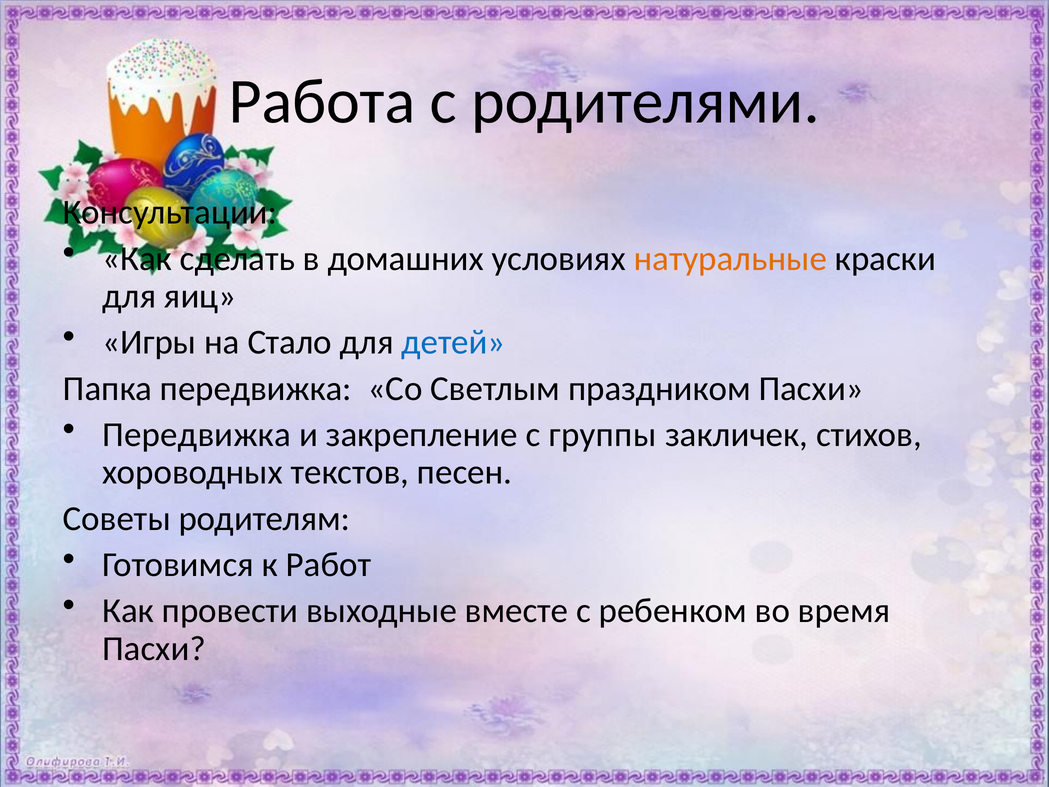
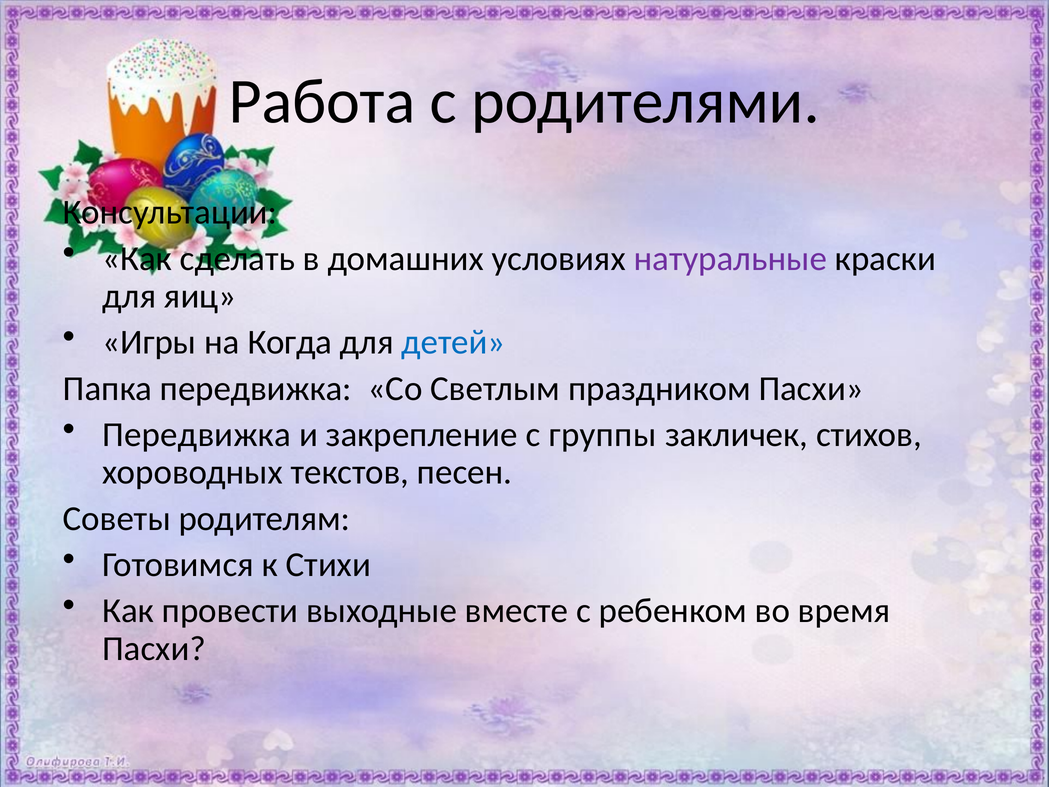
натуральные colour: orange -> purple (730, 258)
Стало: Стало -> Когда (290, 342)
Работ: Работ -> Стихи (328, 565)
